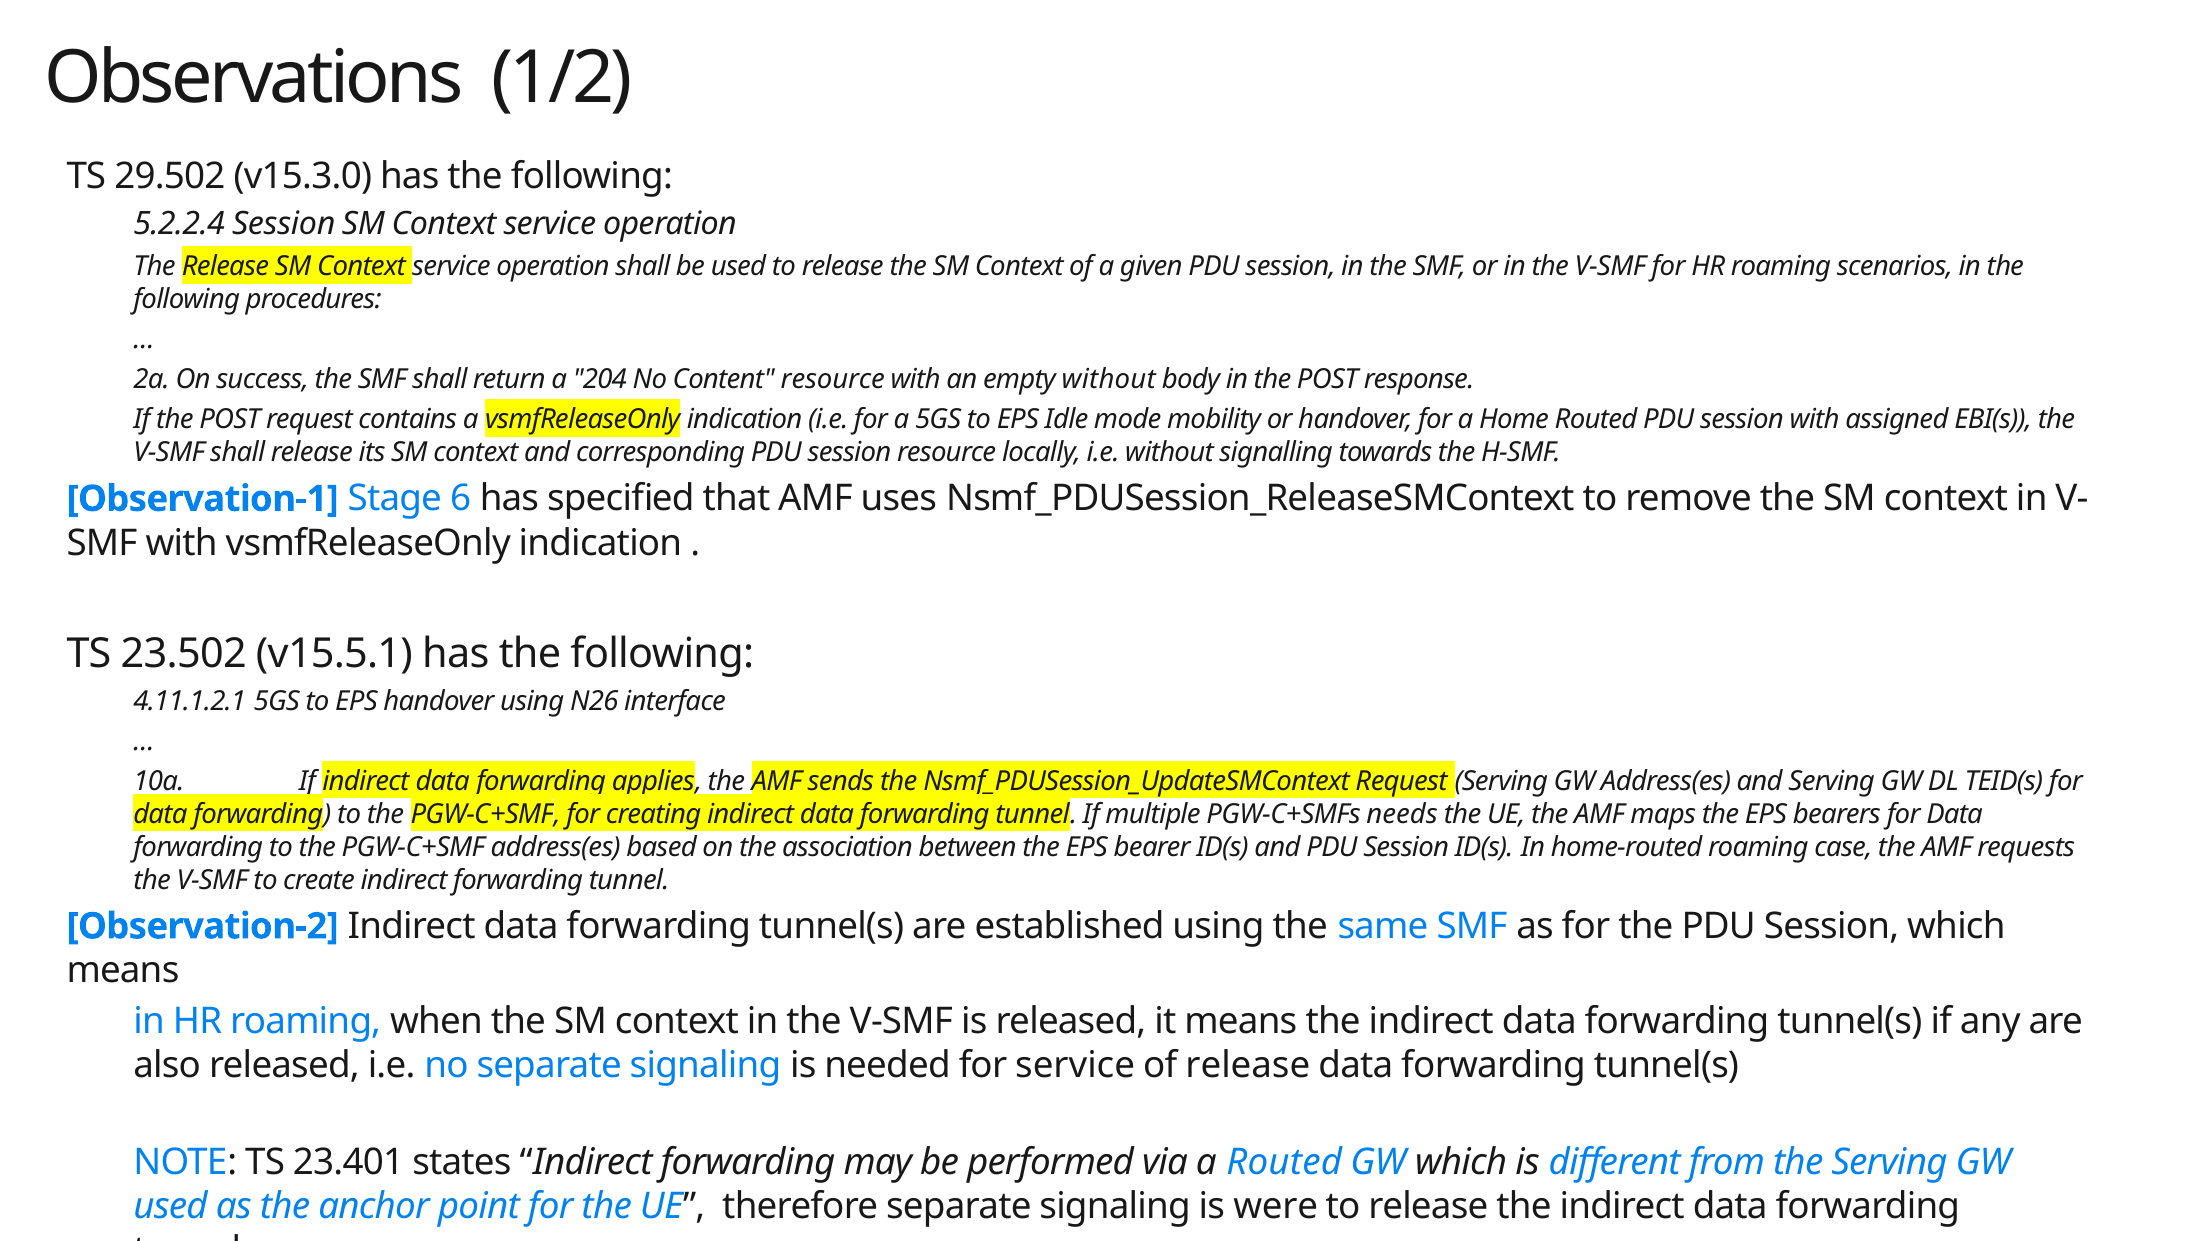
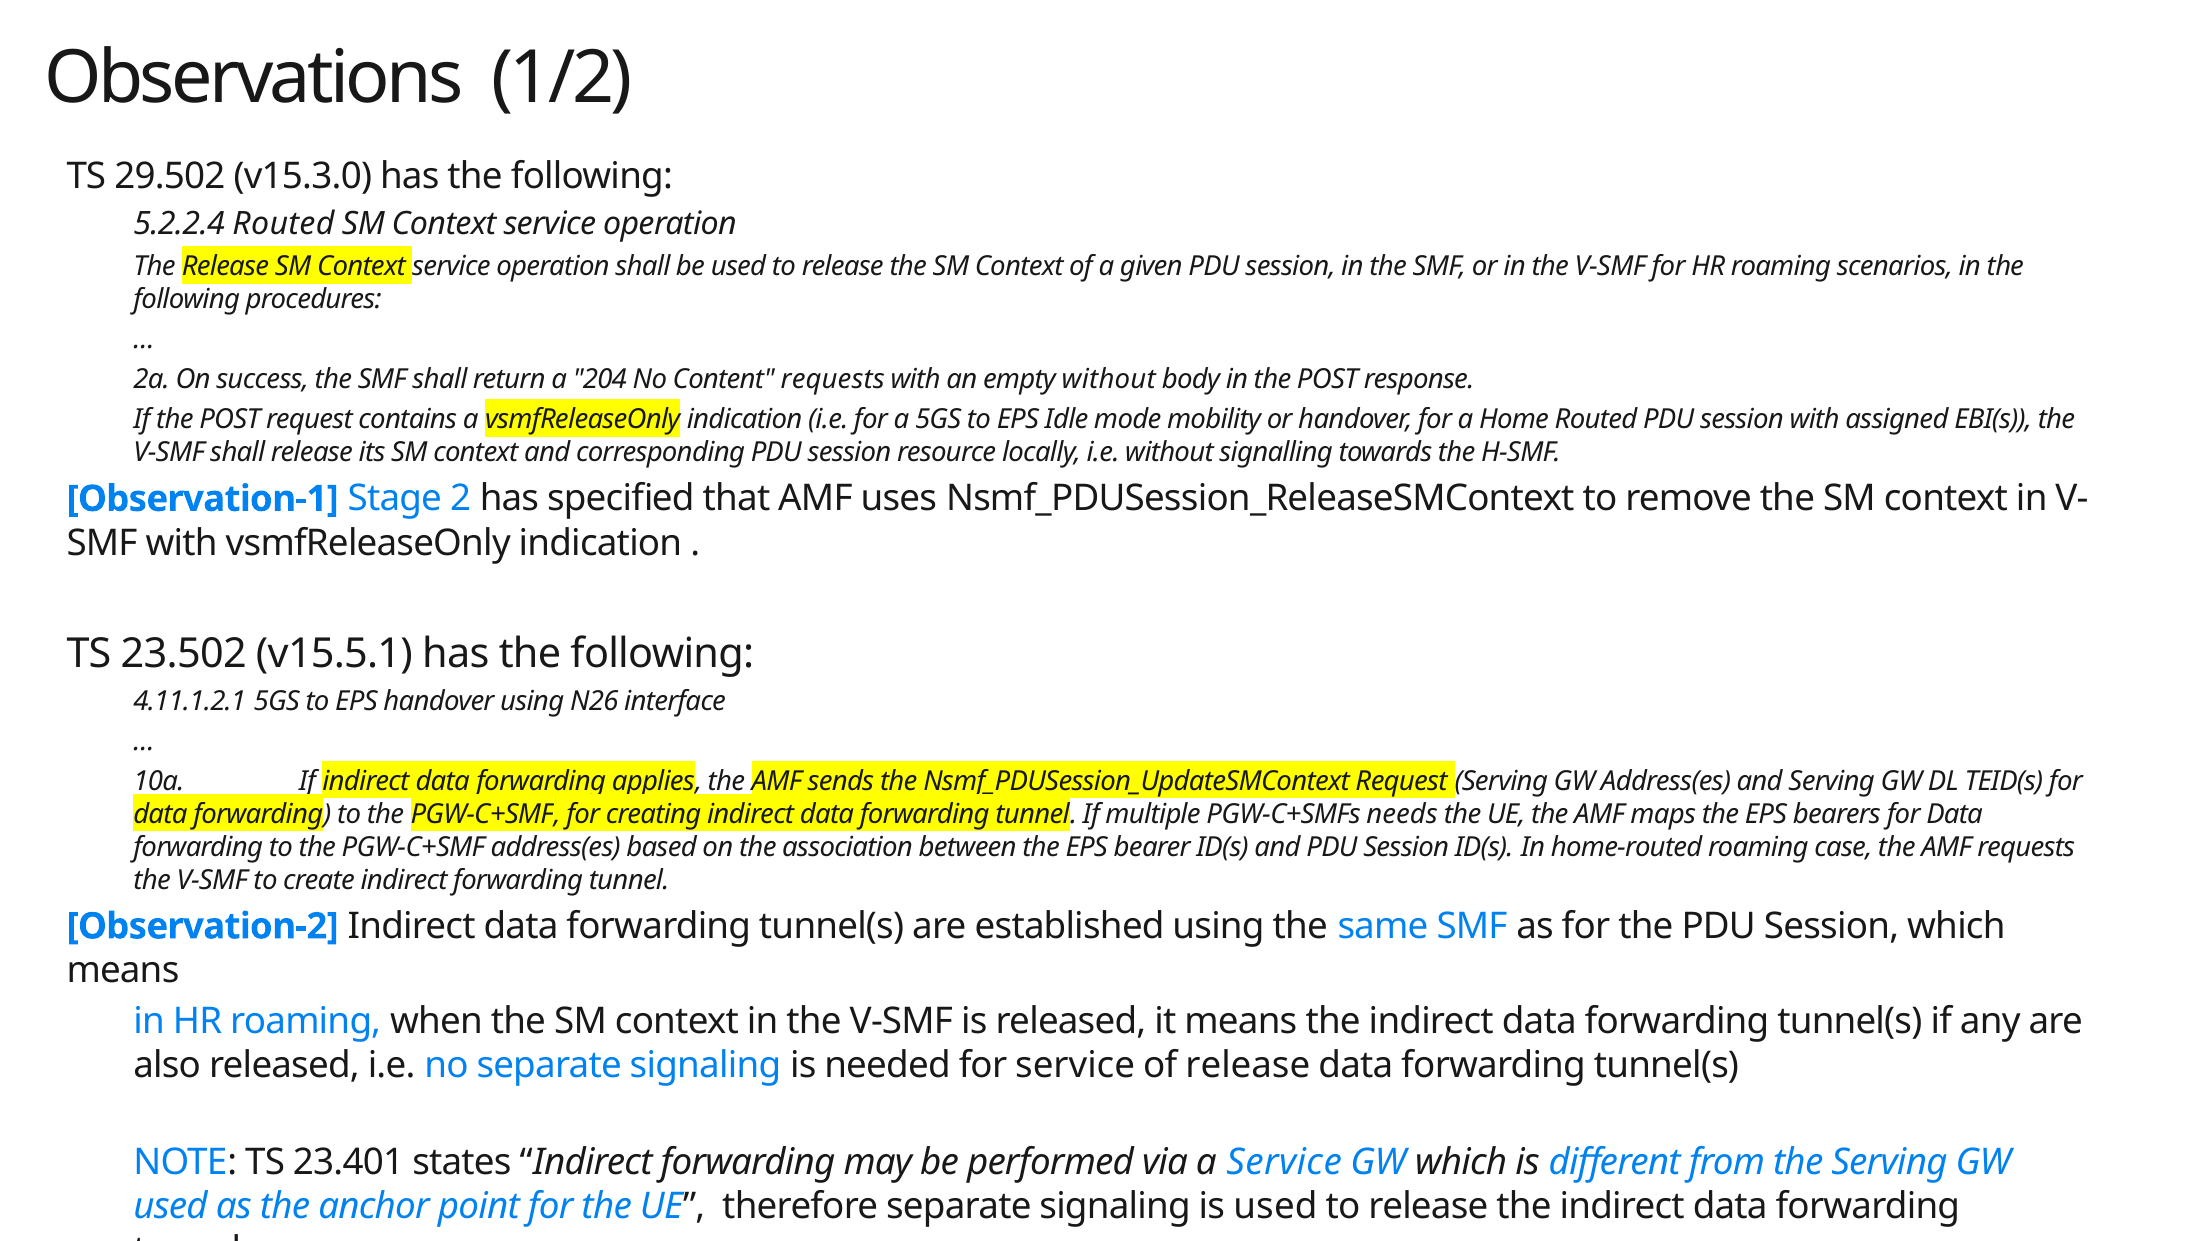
5.2.2.4 Session: Session -> Routed (283, 224)
Content resource: resource -> requests (833, 380)
6: 6 -> 2 (461, 499)
a Routed: Routed -> Service (1284, 1163)
is were: were -> used (1275, 1207)
